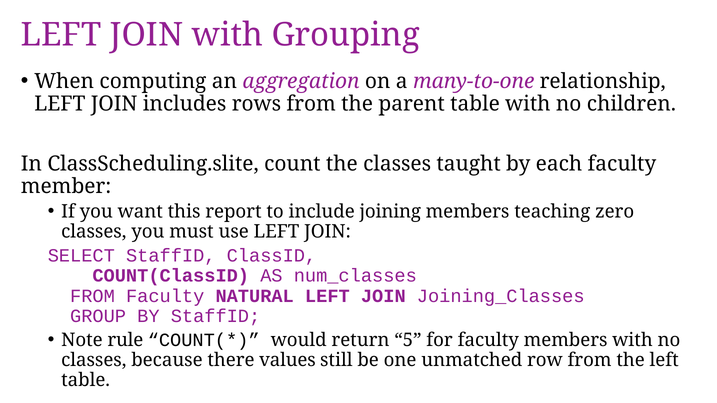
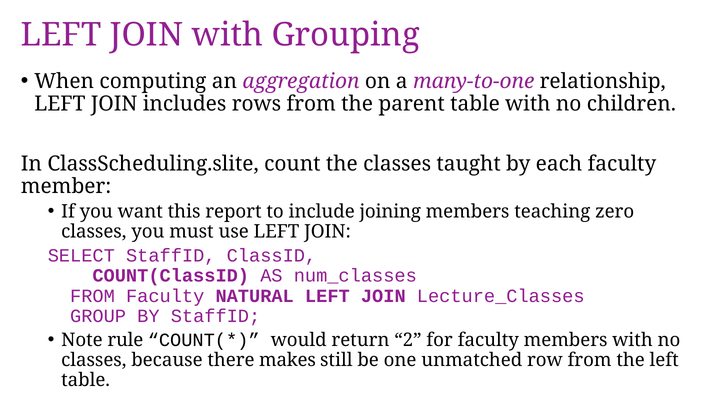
Joining_Classes: Joining_Classes -> Lecture_Classes (501, 296)
5: 5 -> 2 (408, 340)
values: values -> makes (287, 360)
